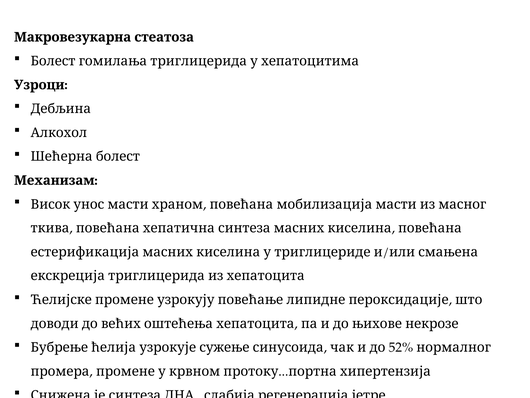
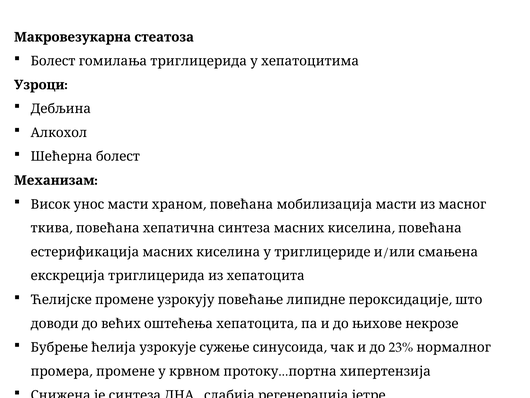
52%: 52% -> 23% (401, 347)
